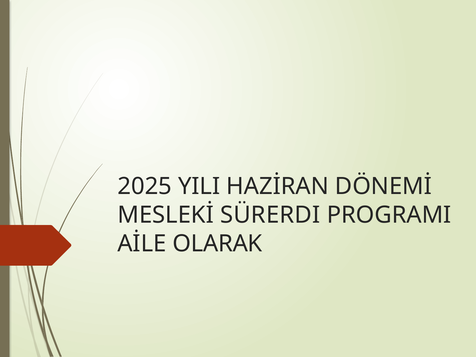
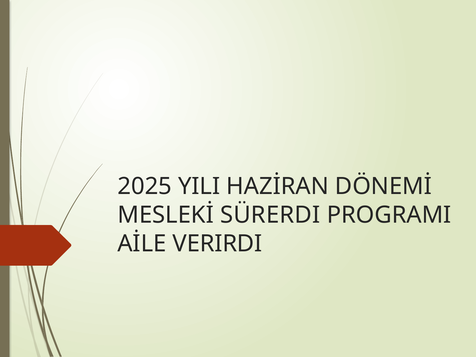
OLARAK: OLARAK -> VERIRDI (217, 244)
